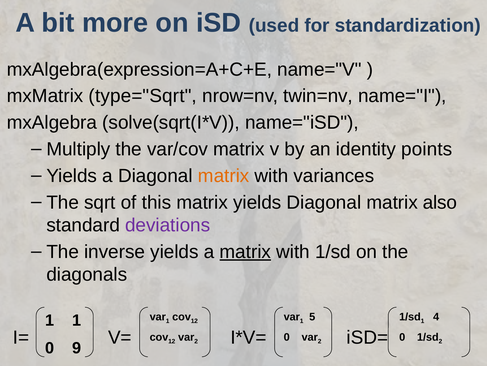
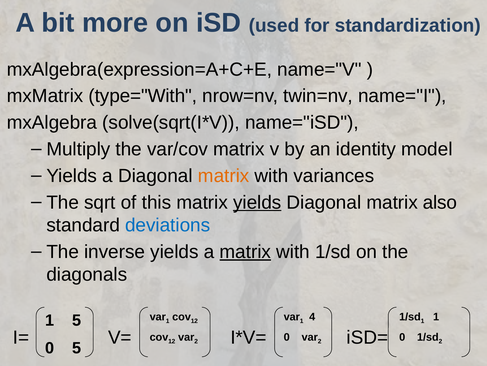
type="Sqrt: type="Sqrt -> type="With (143, 96)
points: points -> model (427, 149)
yields underline: none -> present (257, 202)
deviations colour: purple -> blue (168, 225)
5: 5 -> 4 (312, 316)
1 4: 4 -> 1 (436, 316)
1 1: 1 -> 5 (77, 320)
0 9: 9 -> 5 (77, 347)
